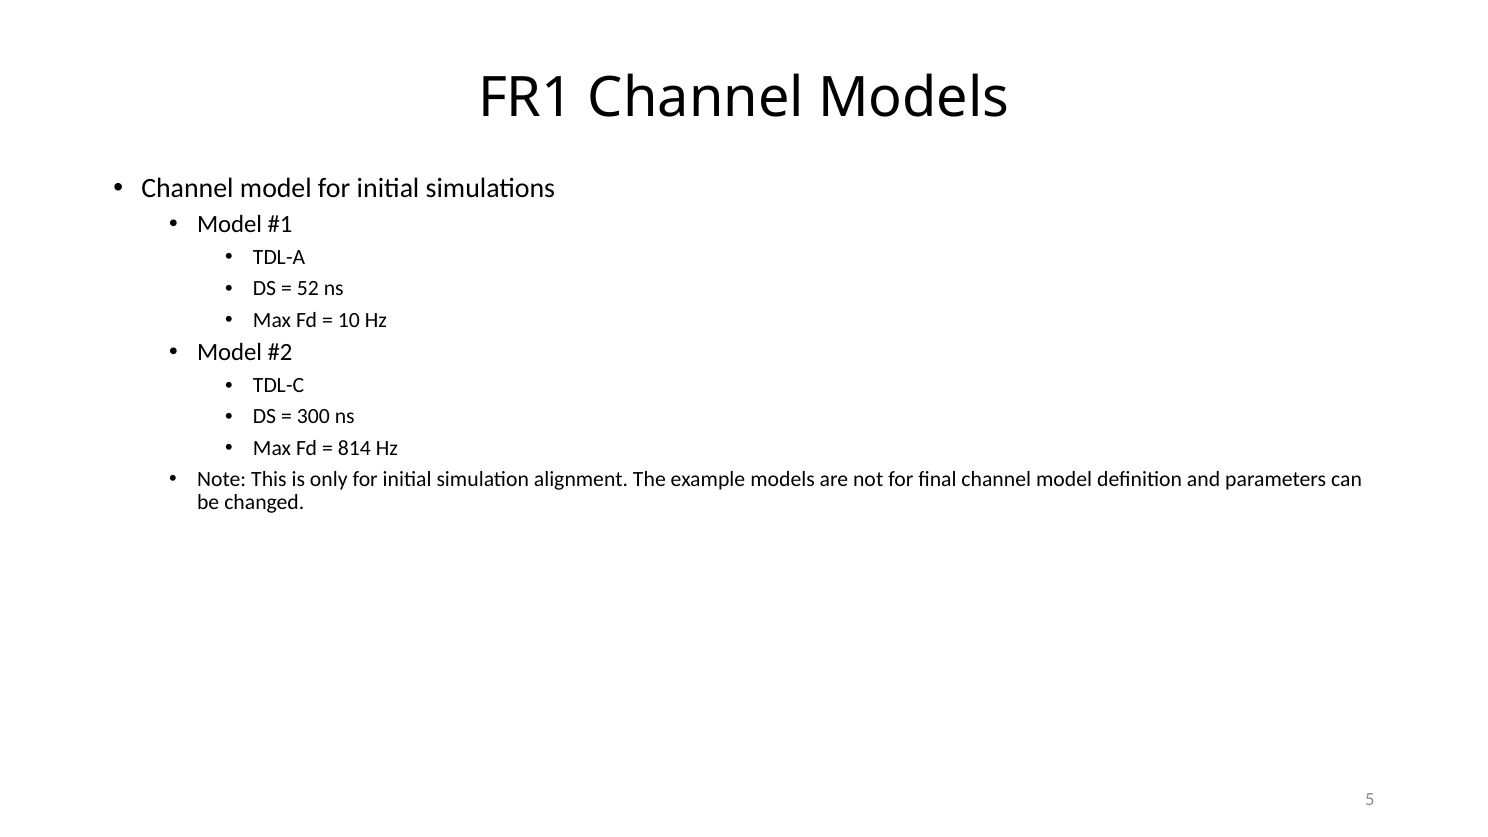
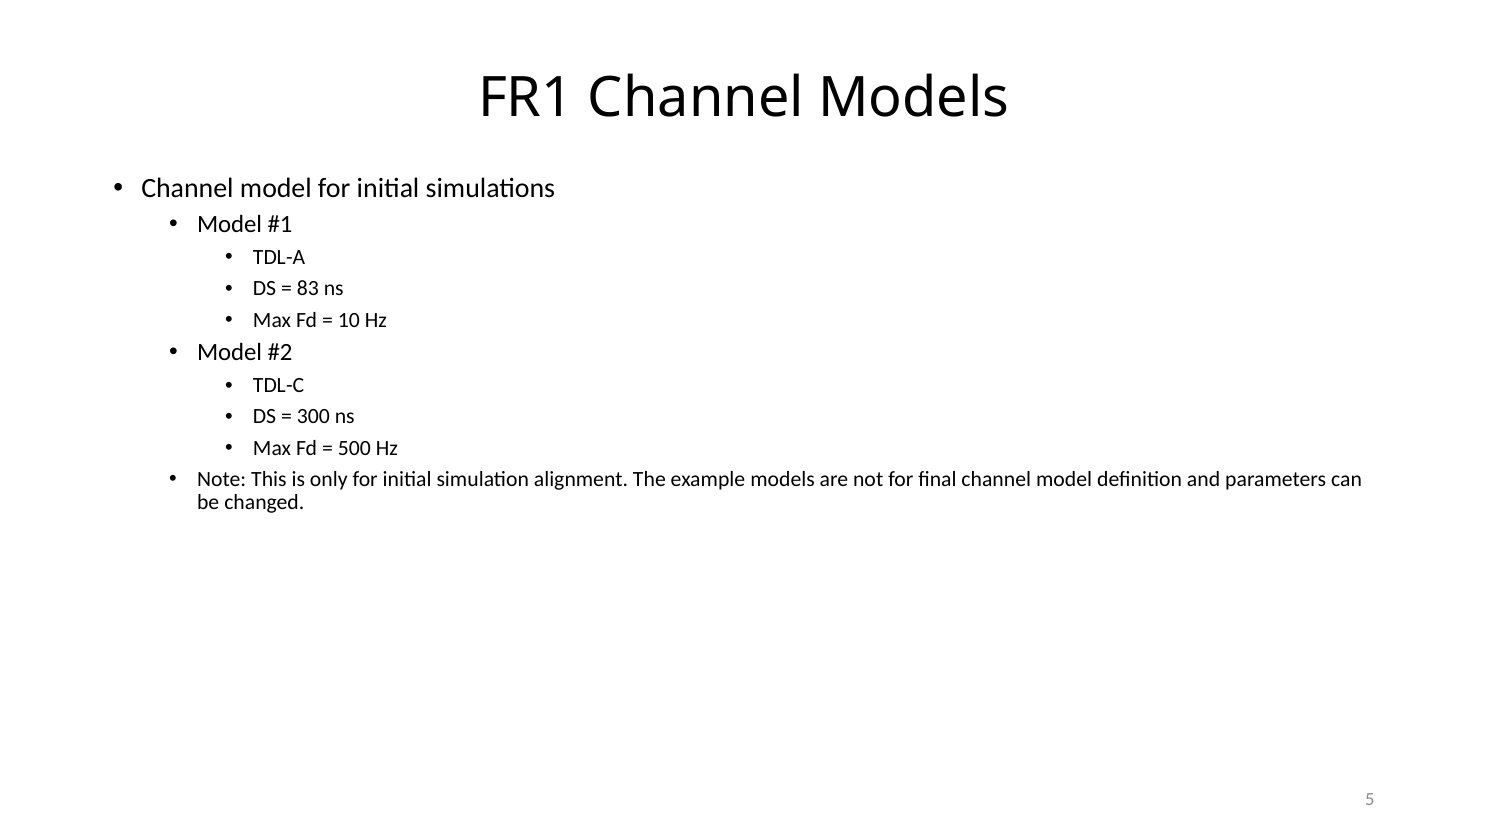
52: 52 -> 83 (308, 289)
814: 814 -> 500 (354, 448)
